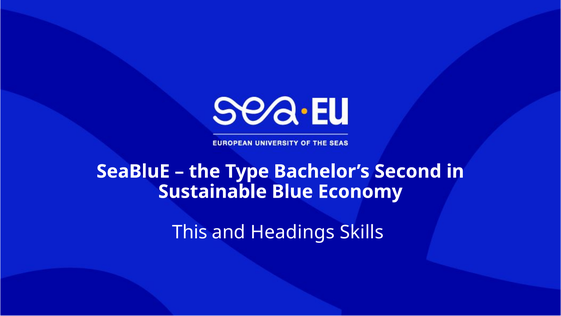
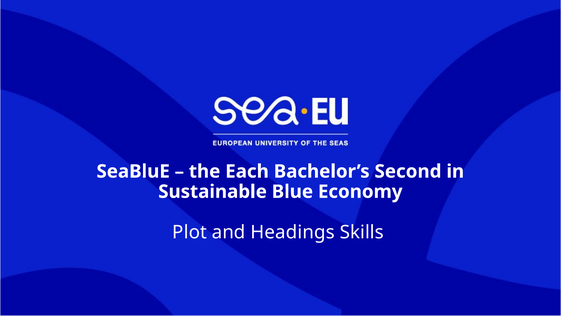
Type: Type -> Each (247, 171)
This: This -> Plot (190, 232)
